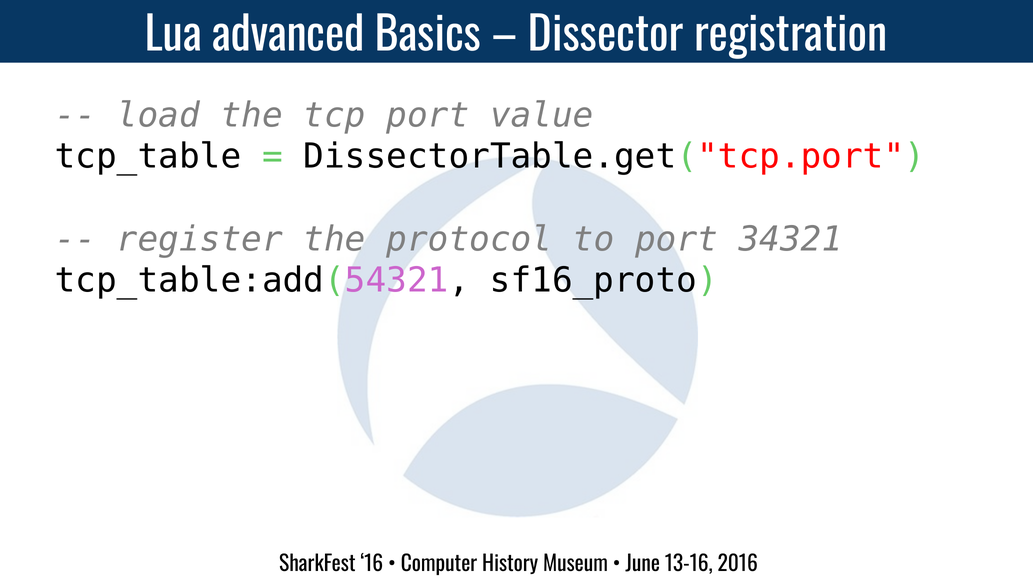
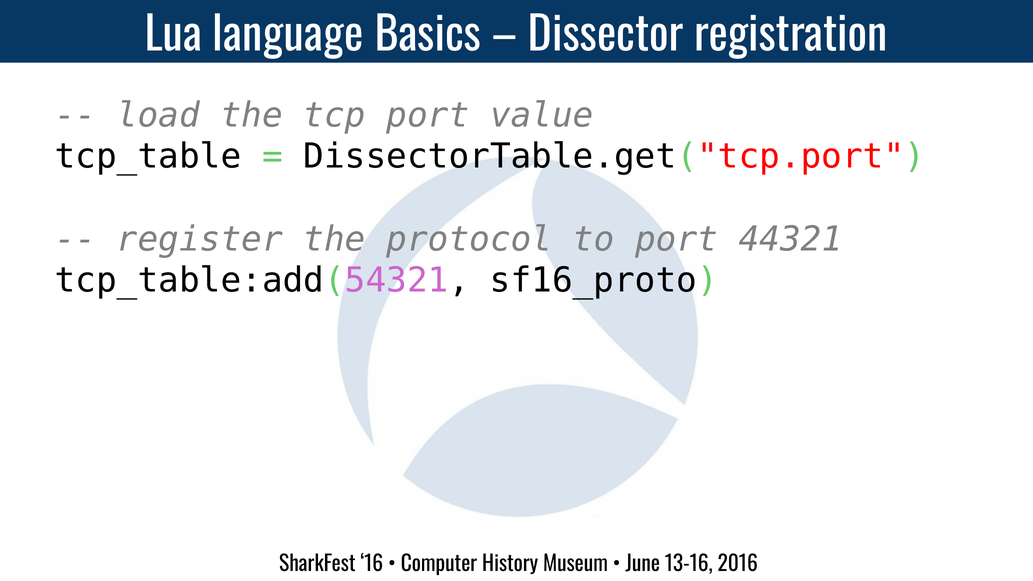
advanced: advanced -> language (288, 36)
34321: 34321 -> 44321 (791, 239)
